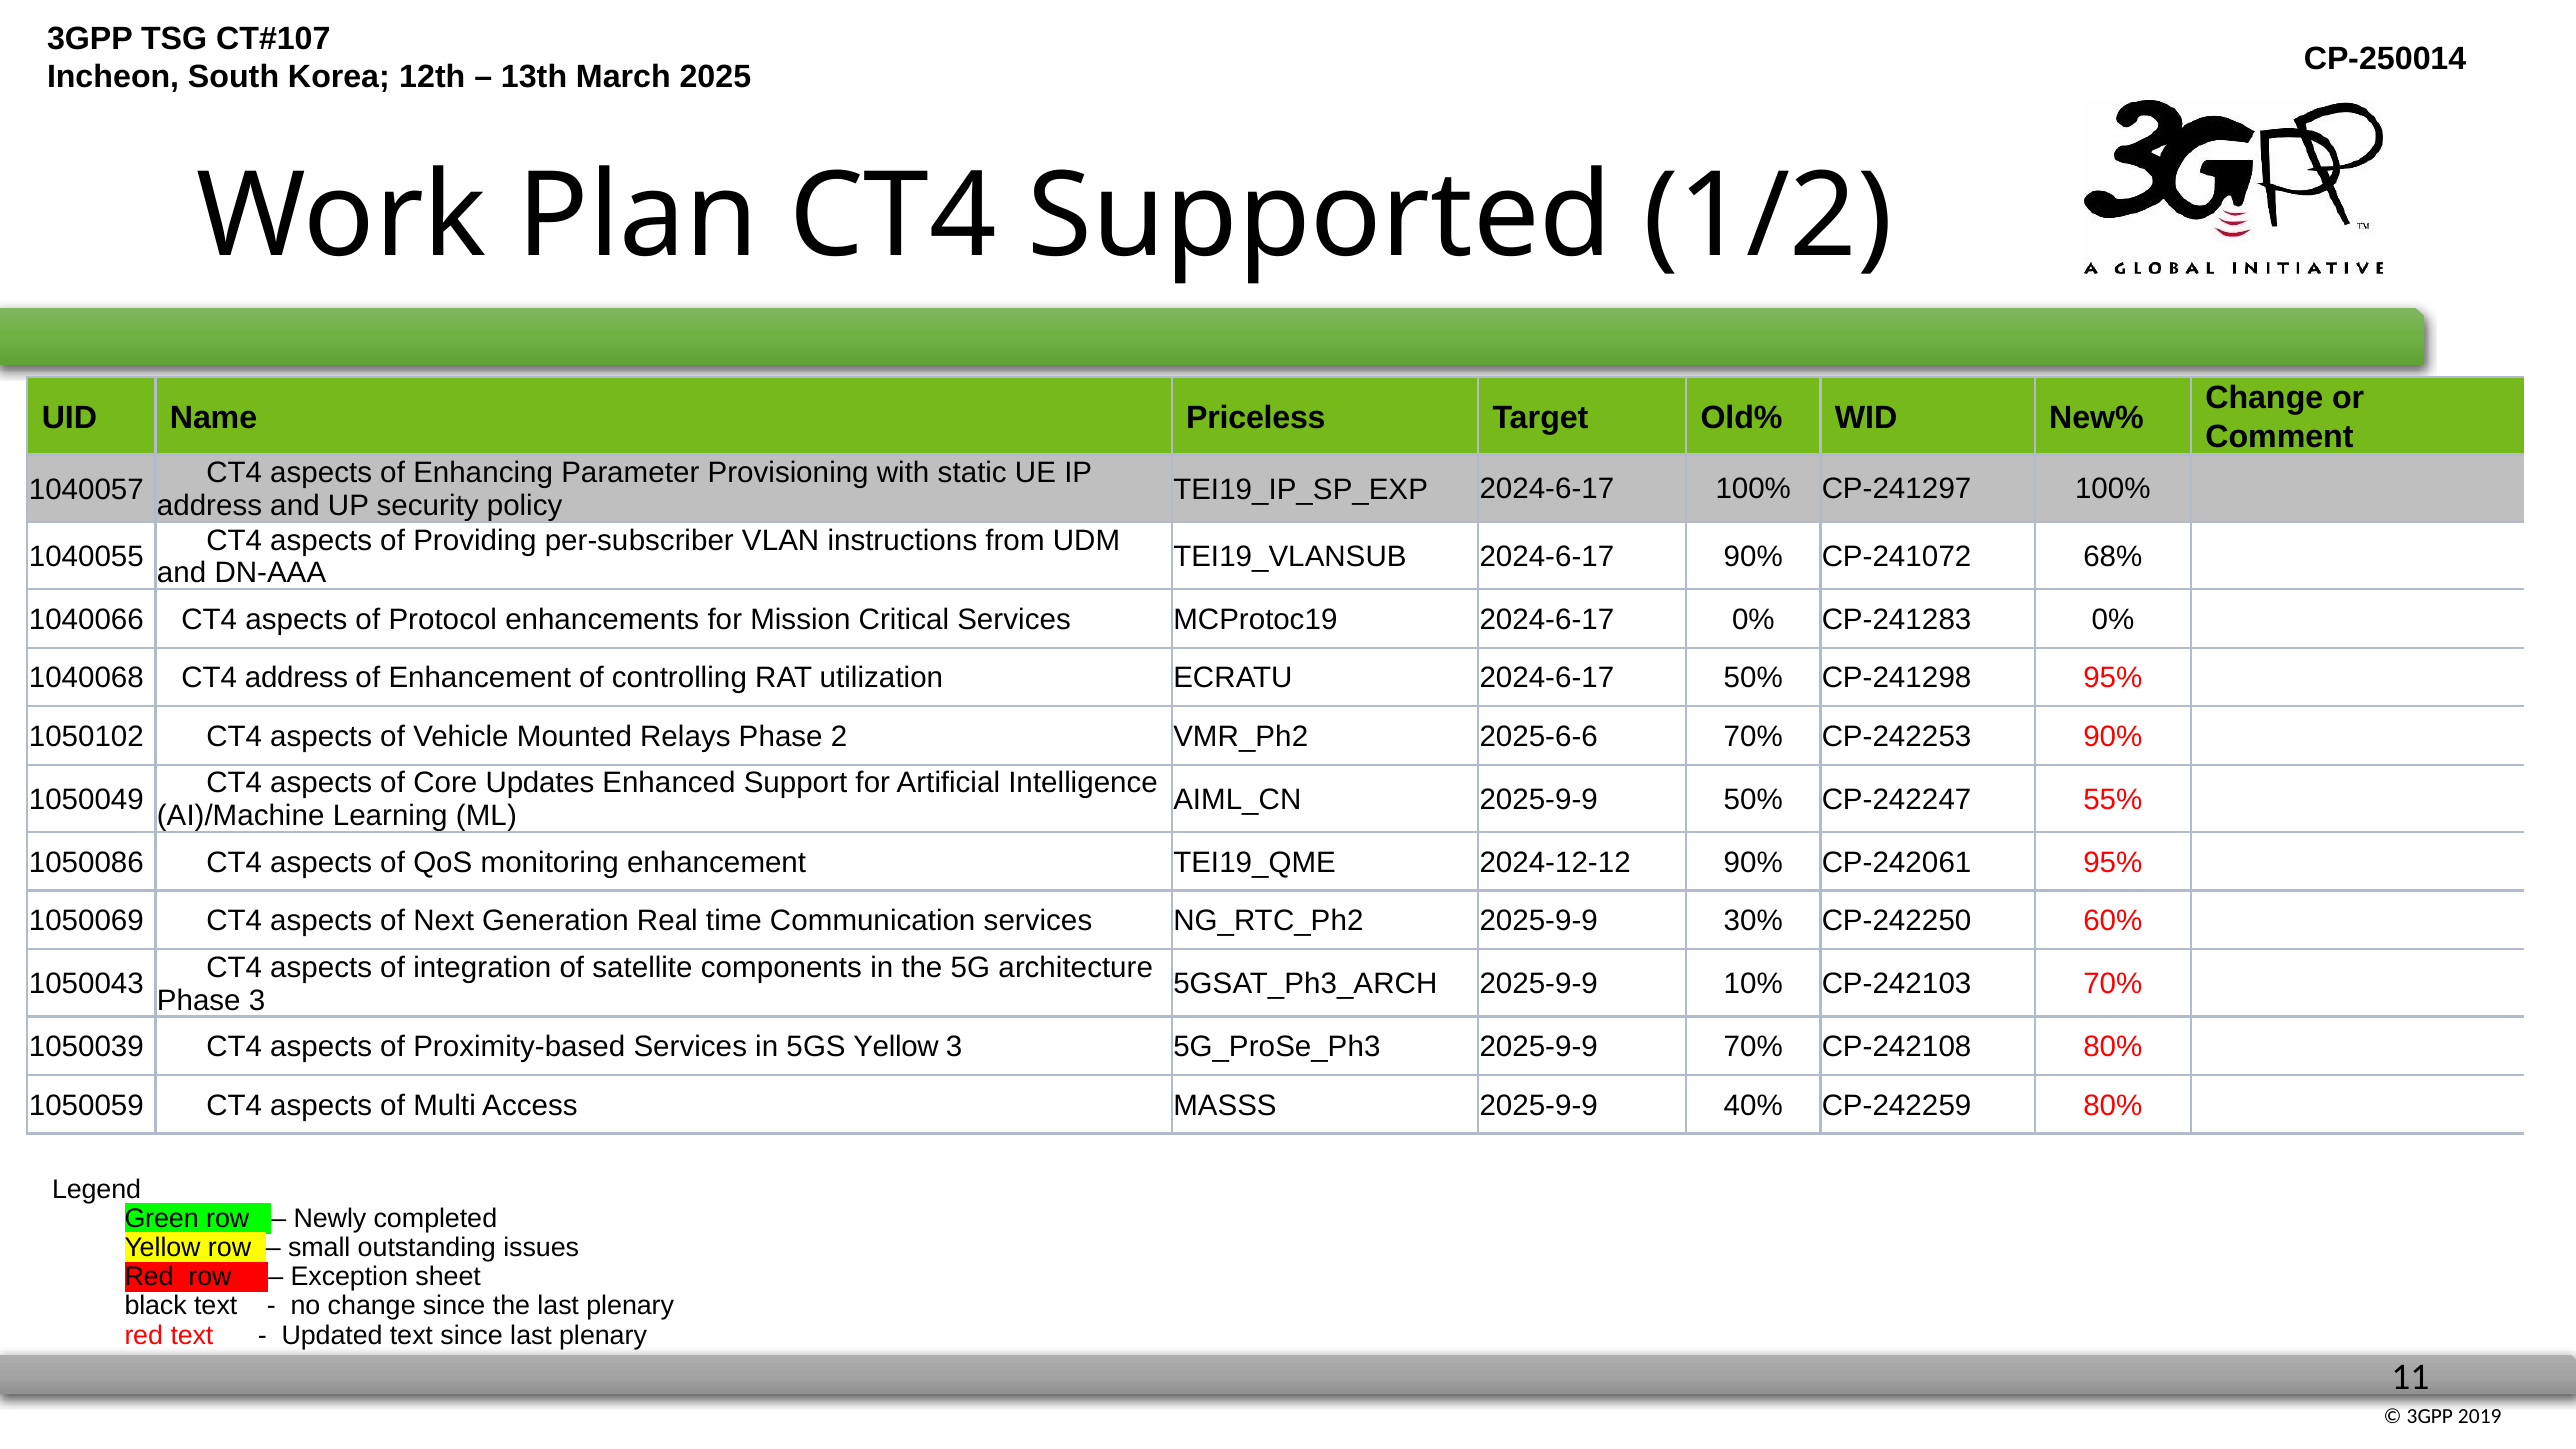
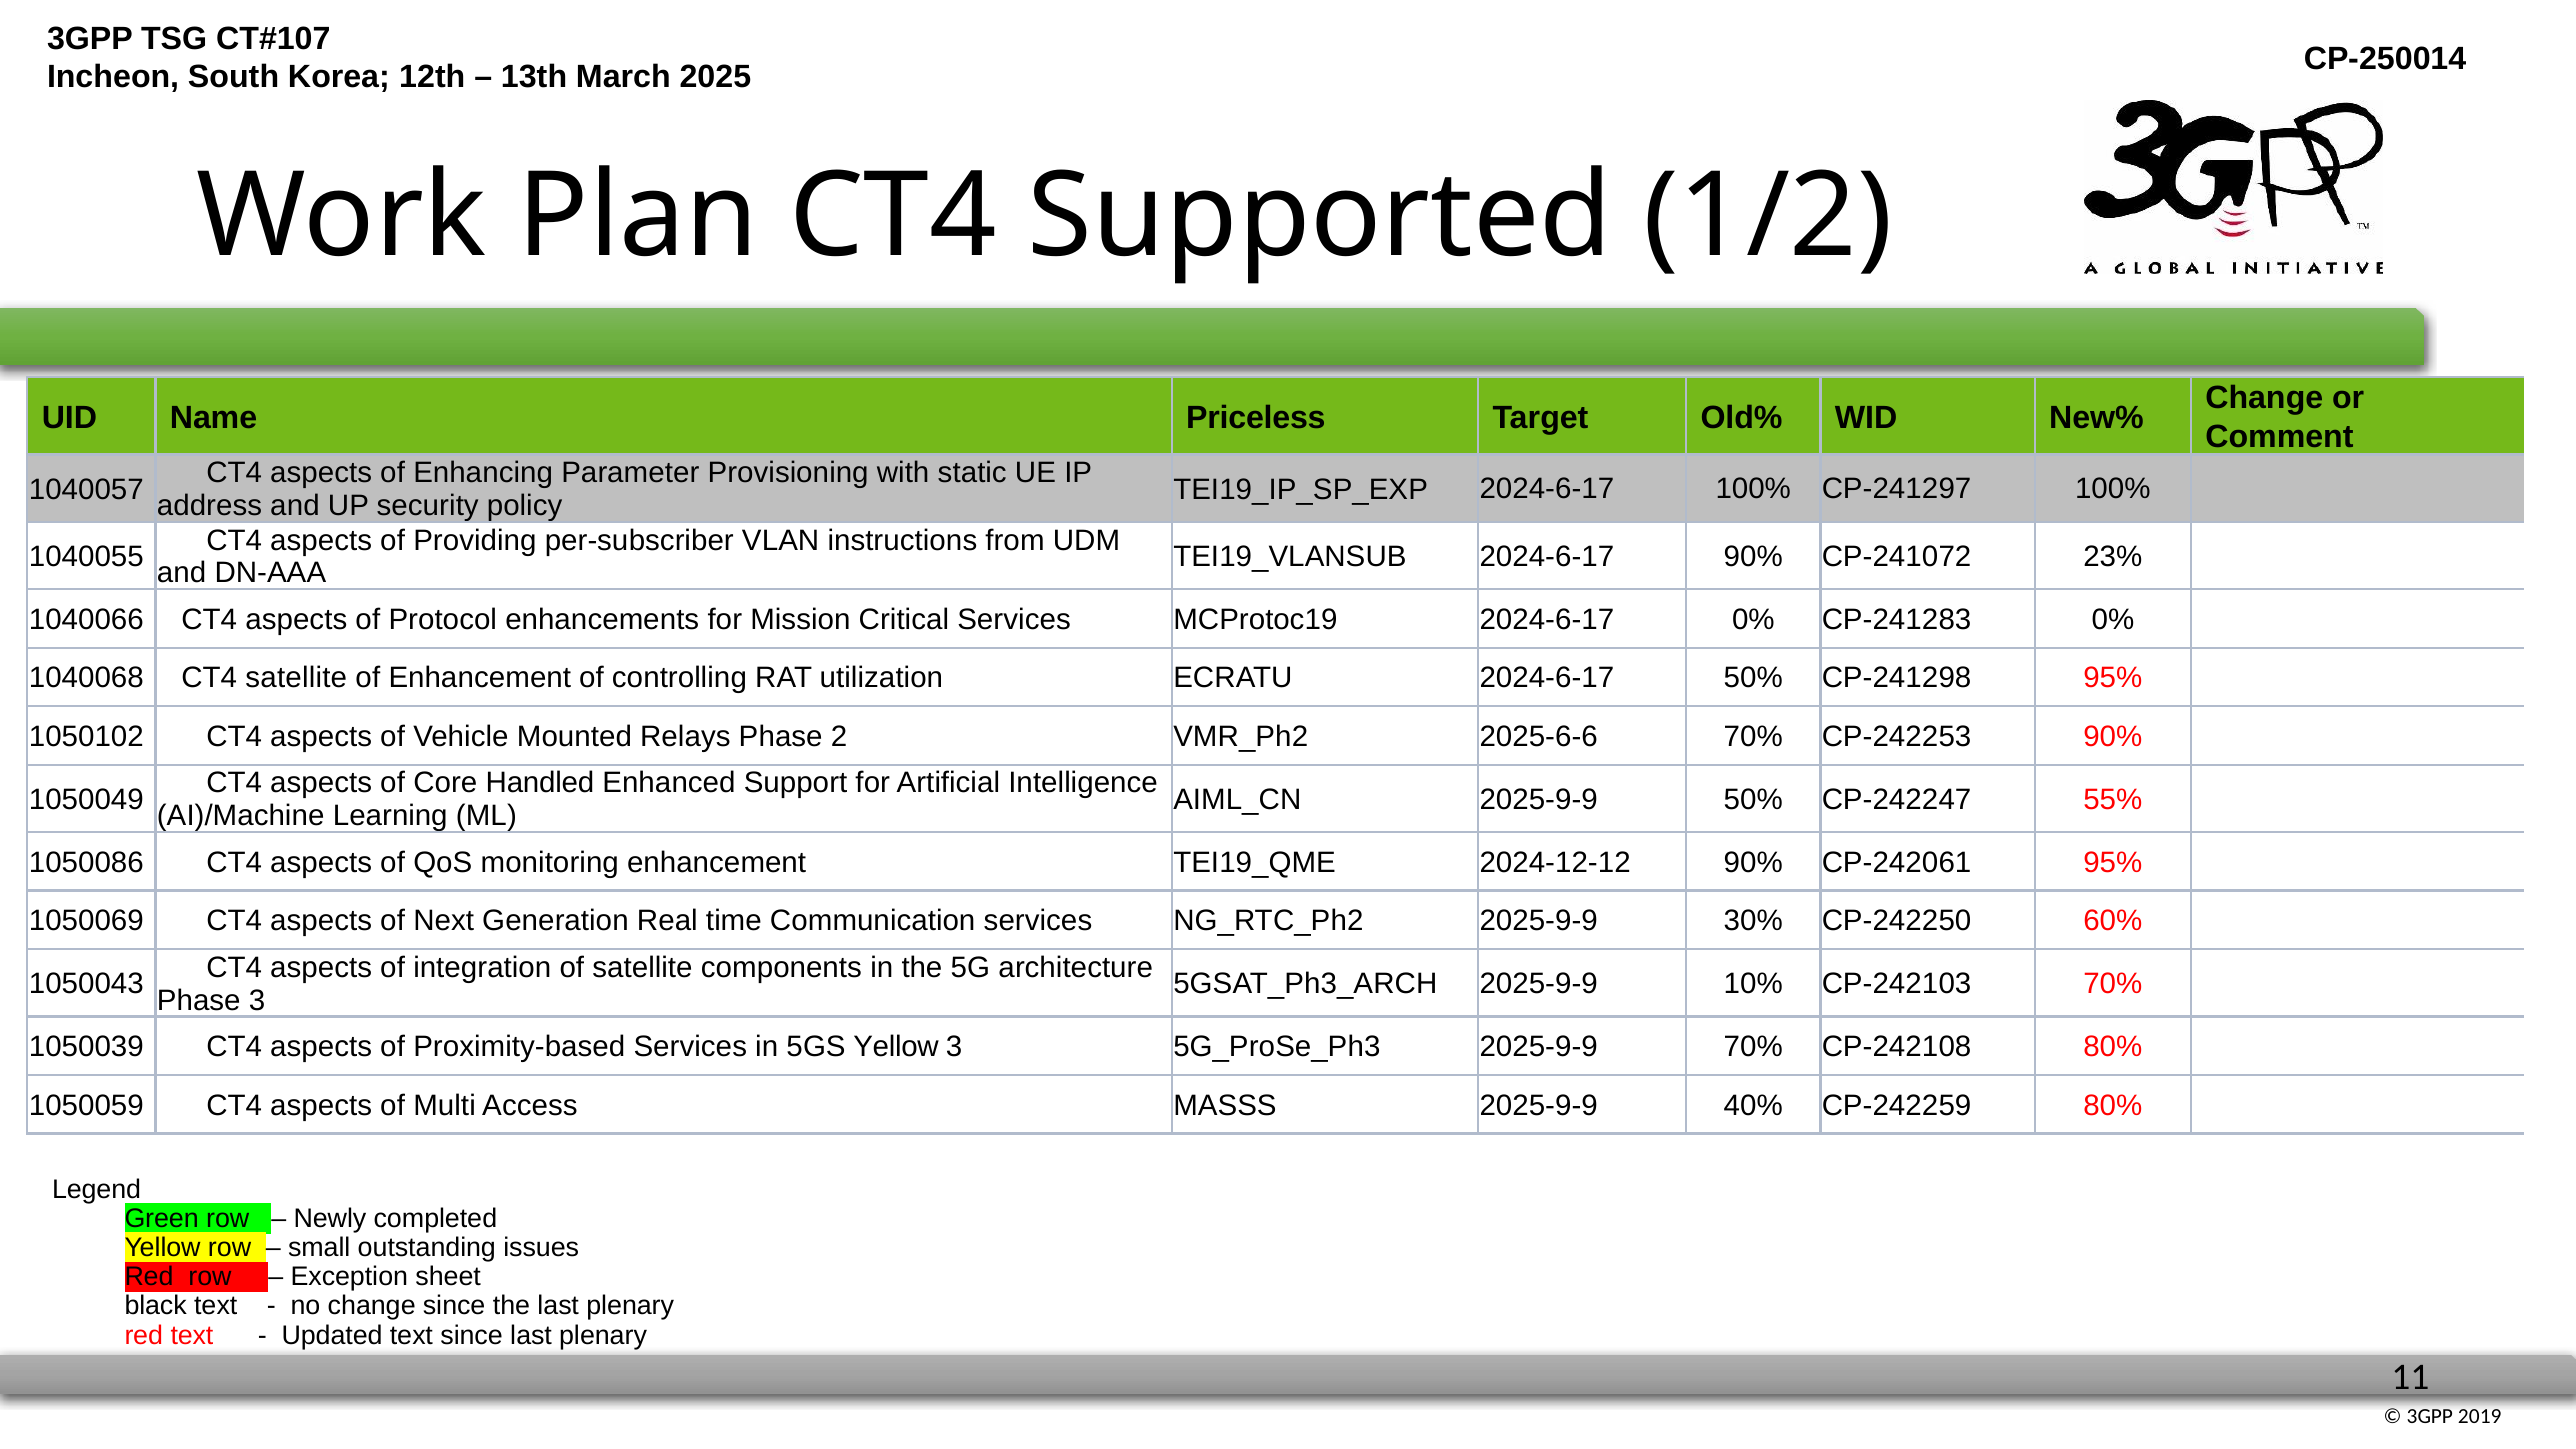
68%: 68% -> 23% (2113, 557)
CT4 address: address -> satellite (296, 678)
Updates: Updates -> Handled (540, 783)
